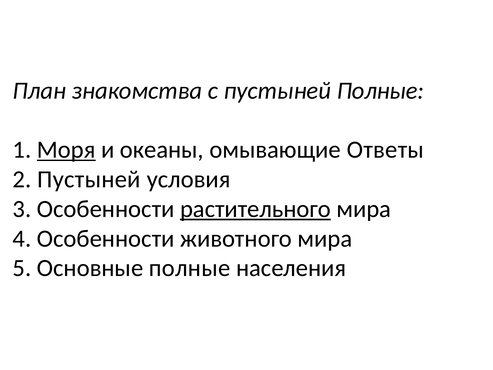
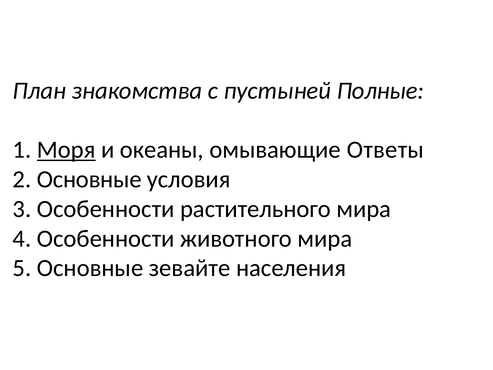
2 Пустыней: Пустыней -> Основные (89, 179)
растительного underline: present -> none (255, 209)
Основные полные: полные -> зевайте (190, 268)
